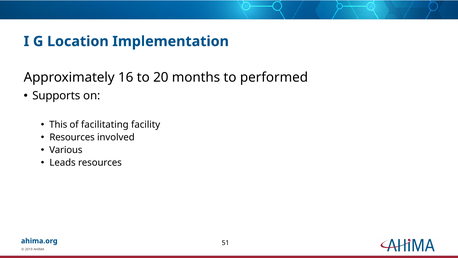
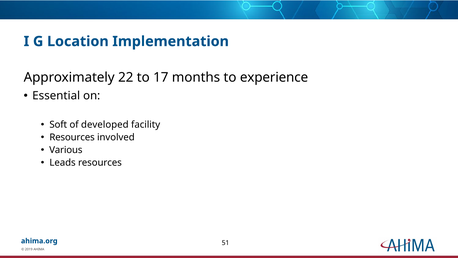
16: 16 -> 22 (126, 77)
20: 20 -> 17 (161, 77)
performed: performed -> experience (274, 77)
Supports: Supports -> Essential (56, 96)
This: This -> Soft (58, 124)
facilitating: facilitating -> developed (105, 124)
